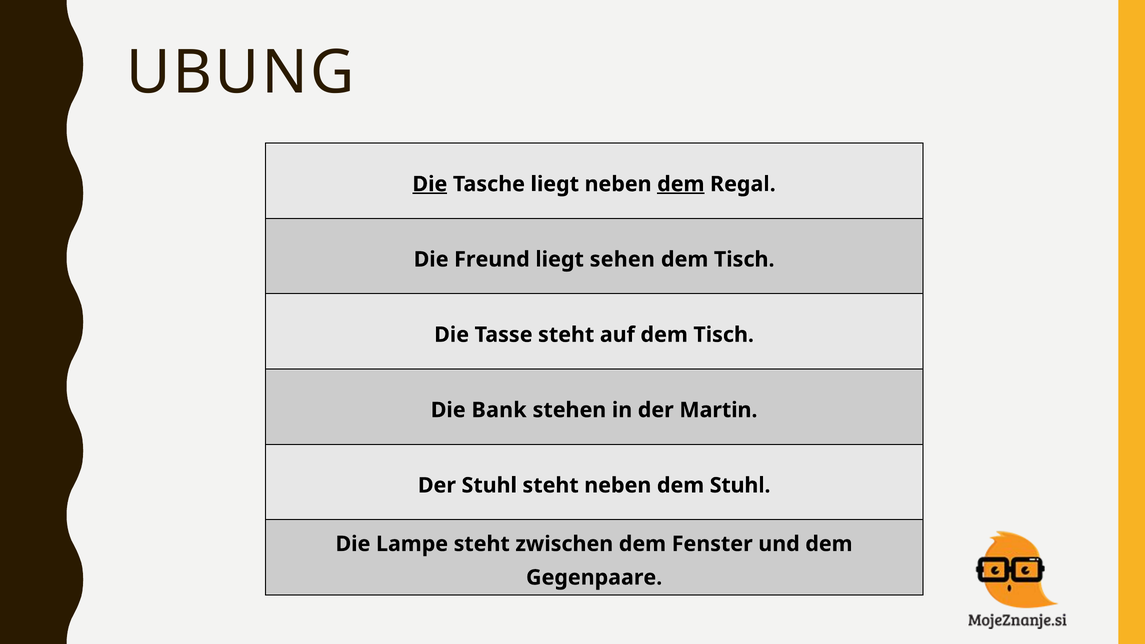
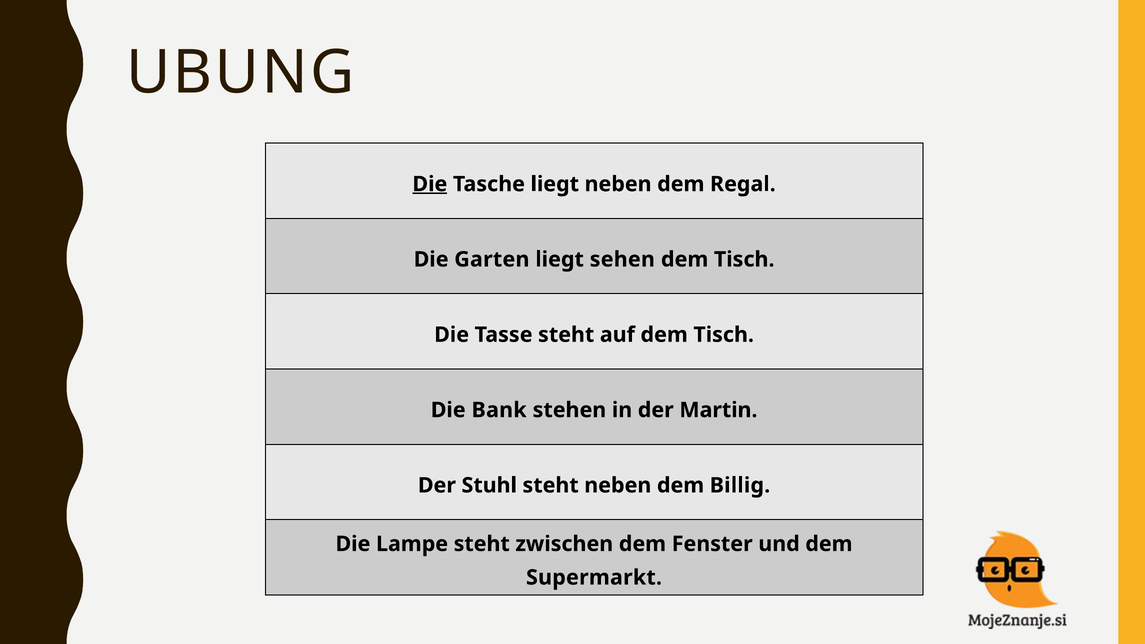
dem underline: present -> none (681, 184)
Freund: Freund -> Garten (492, 259)
dem Stuhl: Stuhl -> Billig (740, 485)
Gegenpaare: Gegenpaare -> Supermarkt (594, 578)
